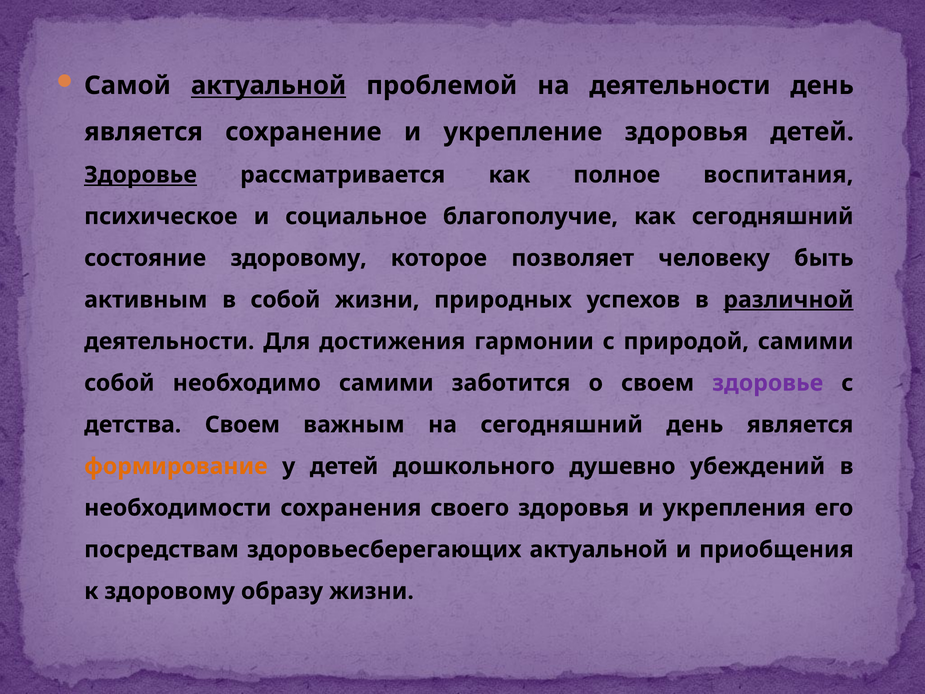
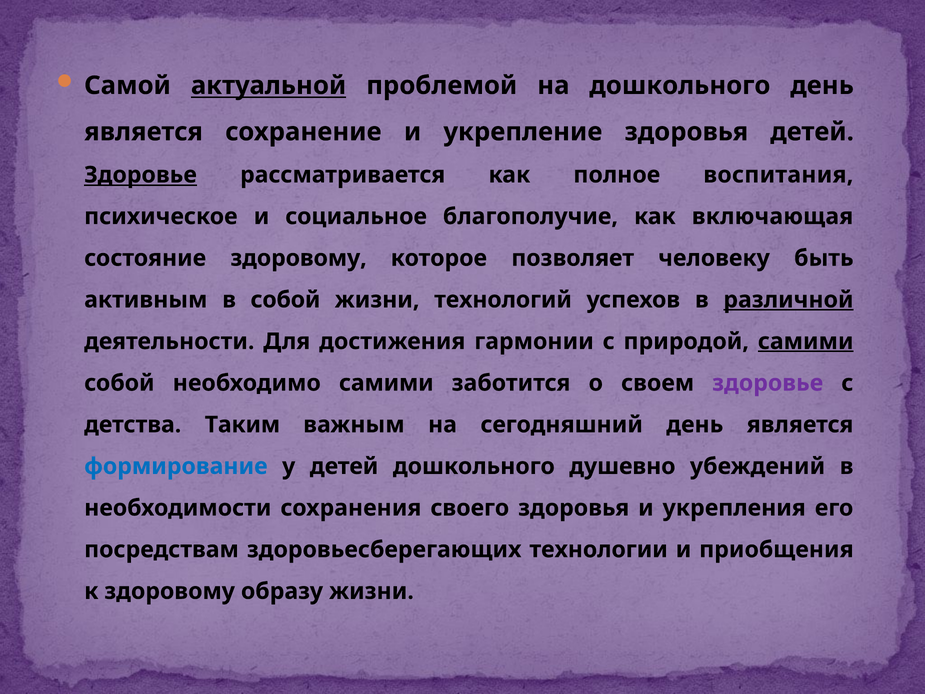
на деятельности: деятельности -> дошкольного (680, 85)
как сегодняшний: сегодняшний -> включающая (773, 216)
природных: природных -> технологий (503, 300)
самими underline: none -> present (806, 341)
детства Своем: Своем -> Таким (242, 425)
формирование colour: orange -> blue (176, 466)
здоровьесберегающих актуальной: актуальной -> технологии (599, 549)
